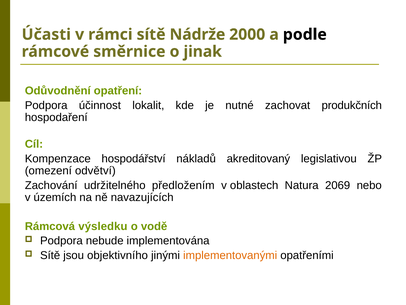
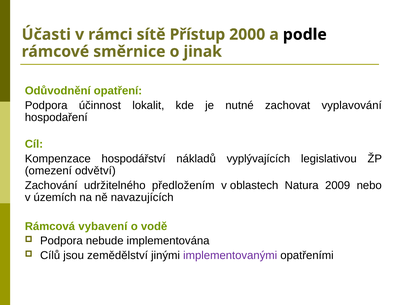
Nádrže: Nádrže -> Přístup (197, 34)
produkčních: produkčních -> vyplavování (352, 105)
akreditovaný: akreditovaný -> vyplývajících (258, 158)
2069: 2069 -> 2009 (338, 185)
výsledku: výsledku -> vybavení (103, 226)
Sítě: Sítě -> Cílů (50, 255)
objektivního: objektivního -> zemědělství (118, 255)
implementovanými colour: orange -> purple (230, 255)
